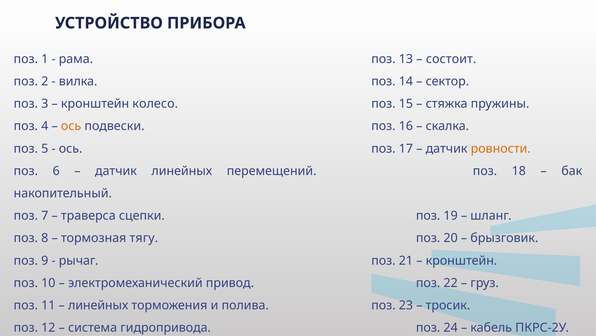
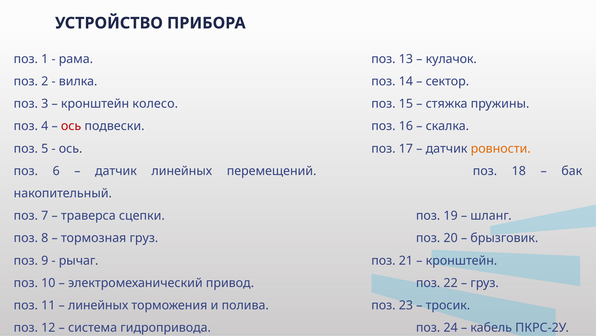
состоит: состоит -> кулачок (451, 59)
ось colour: orange -> red (71, 126)
тормозная тягу: тягу -> груз (144, 238)
